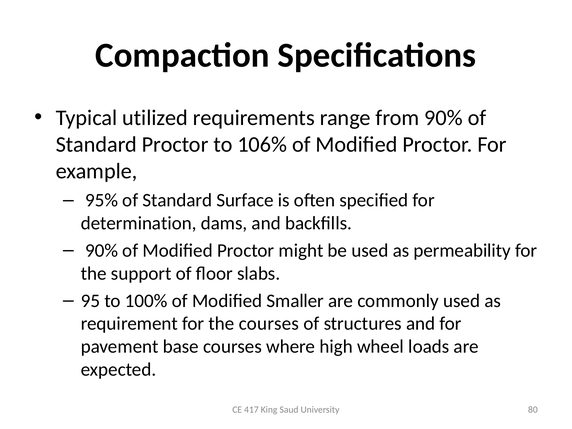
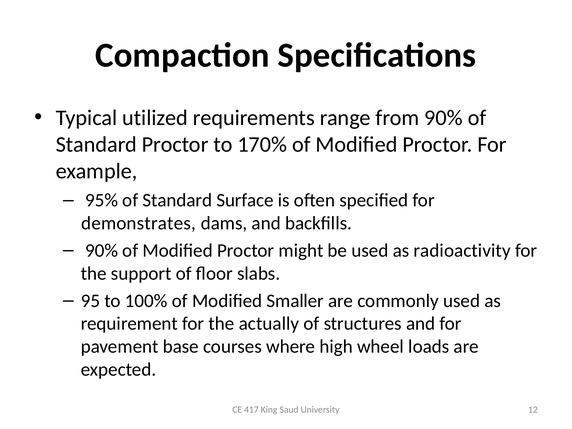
106%: 106% -> 170% (262, 145)
determination: determination -> demonstrates (138, 223)
permeability: permeability -> radioactivity (462, 251)
the courses: courses -> actually (269, 324)
80: 80 -> 12 (533, 410)
